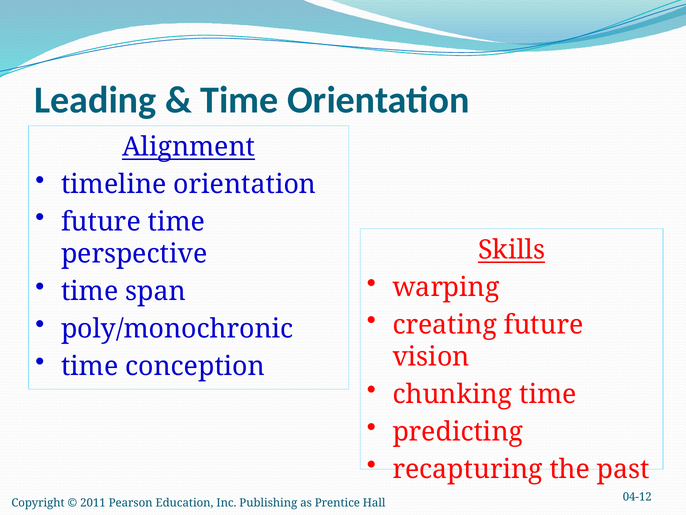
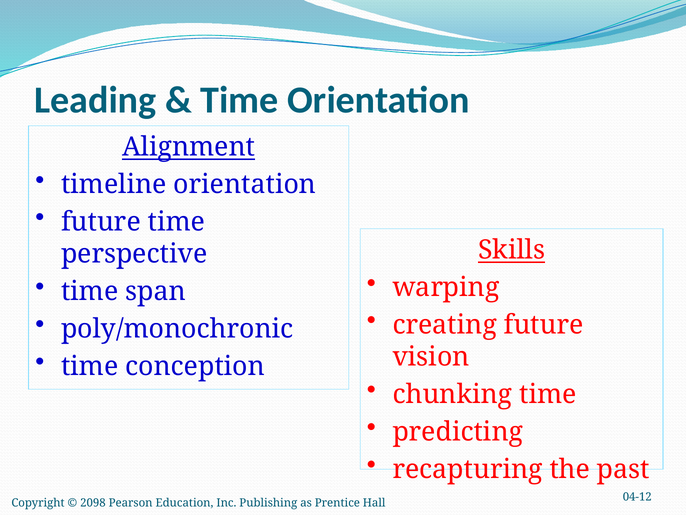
2011: 2011 -> 2098 (93, 503)
